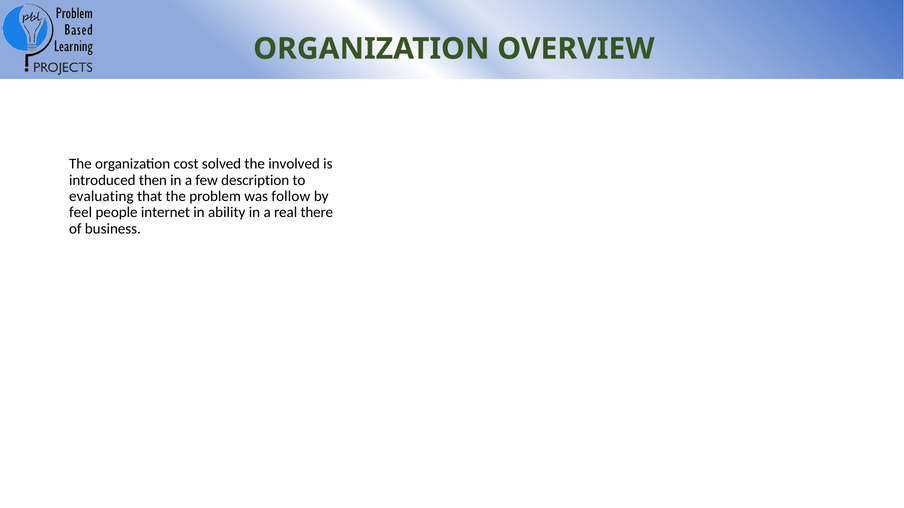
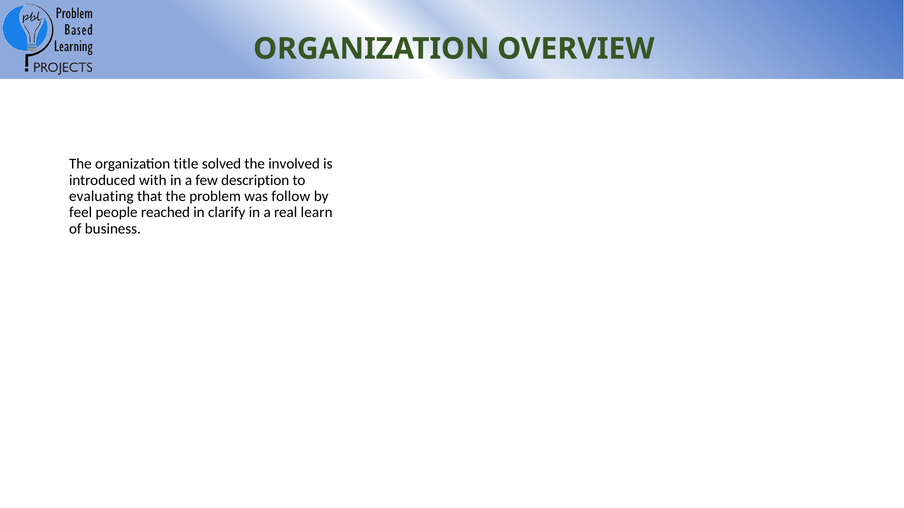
cost: cost -> title (186, 164)
then: then -> with (153, 180)
internet: internet -> reached (165, 213)
ability: ability -> clarify (227, 213)
there: there -> learn (317, 213)
